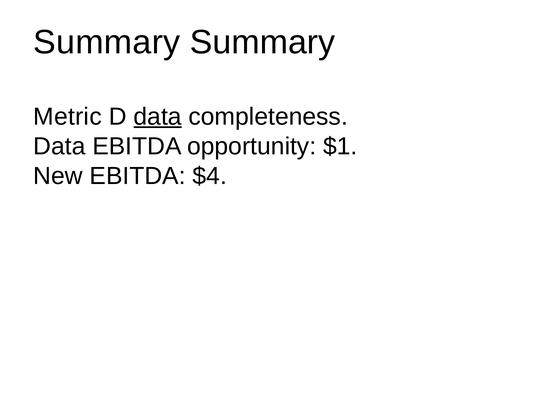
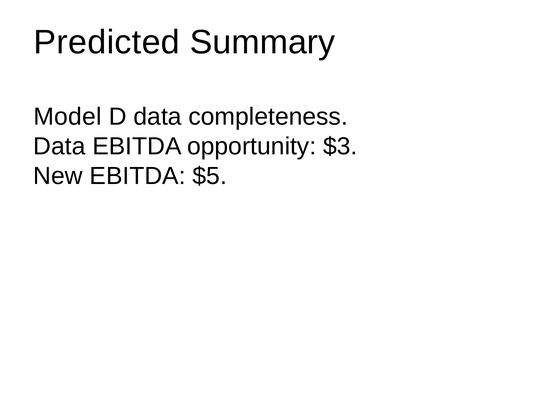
Summary: Summary -> Predicted (107, 42)
Metric: Metric -> Model (67, 117)
data underline: present -> none (158, 117)
$1: $1 -> $3 (340, 146)
$4: $4 -> $5 (210, 176)
